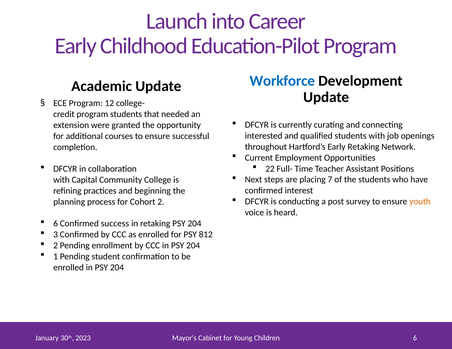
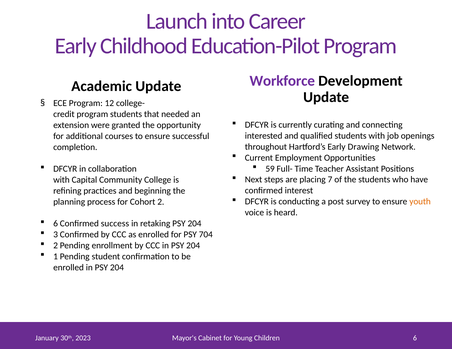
Workforce colour: blue -> purple (282, 81)
Early Retaking: Retaking -> Drawing (363, 147)
22: 22 -> 59 (270, 169)
812: 812 -> 704 (206, 235)
